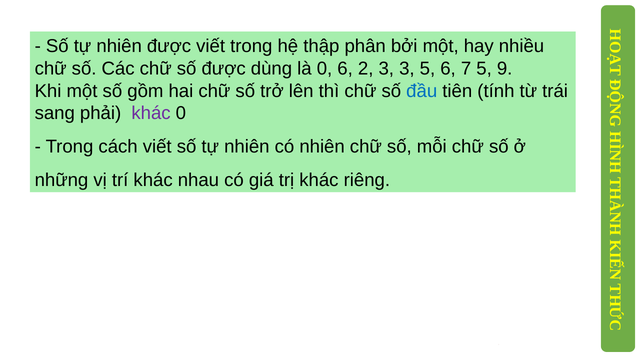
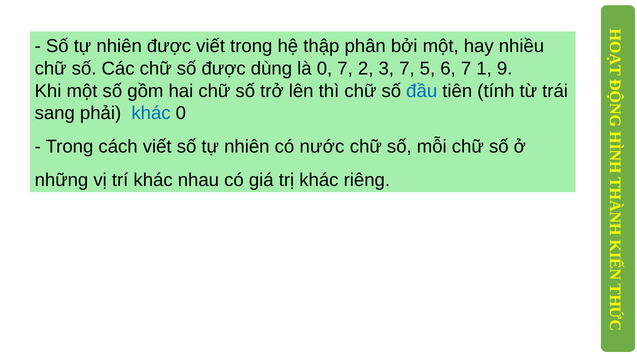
0 6: 6 -> 7 (345, 69)
3 3: 3 -> 7 (407, 69)
7 5: 5 -> 1 (484, 69)
khác colour: purple -> blue (151, 113)
có nhiên: nhiên -> nước (322, 147)
